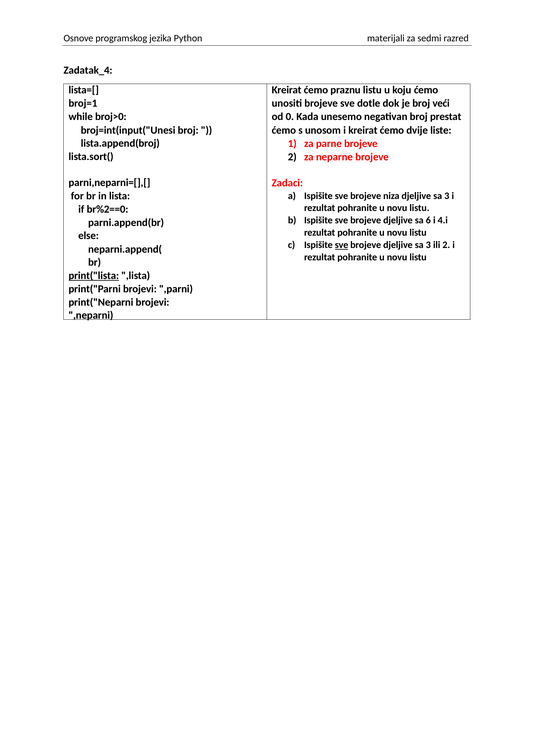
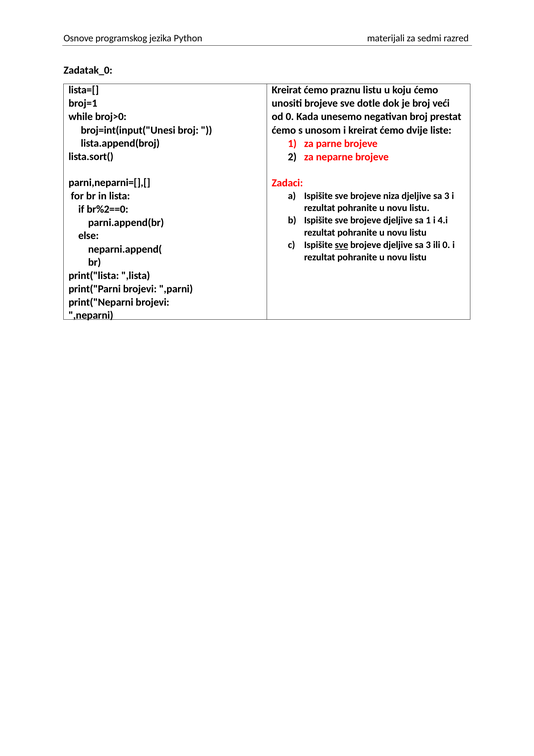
Zadatak_4: Zadatak_4 -> Zadatak_0 (88, 70)
sa 6: 6 -> 1 (428, 220)
ili 2: 2 -> 0 (446, 245)
print("lista underline: present -> none (94, 275)
